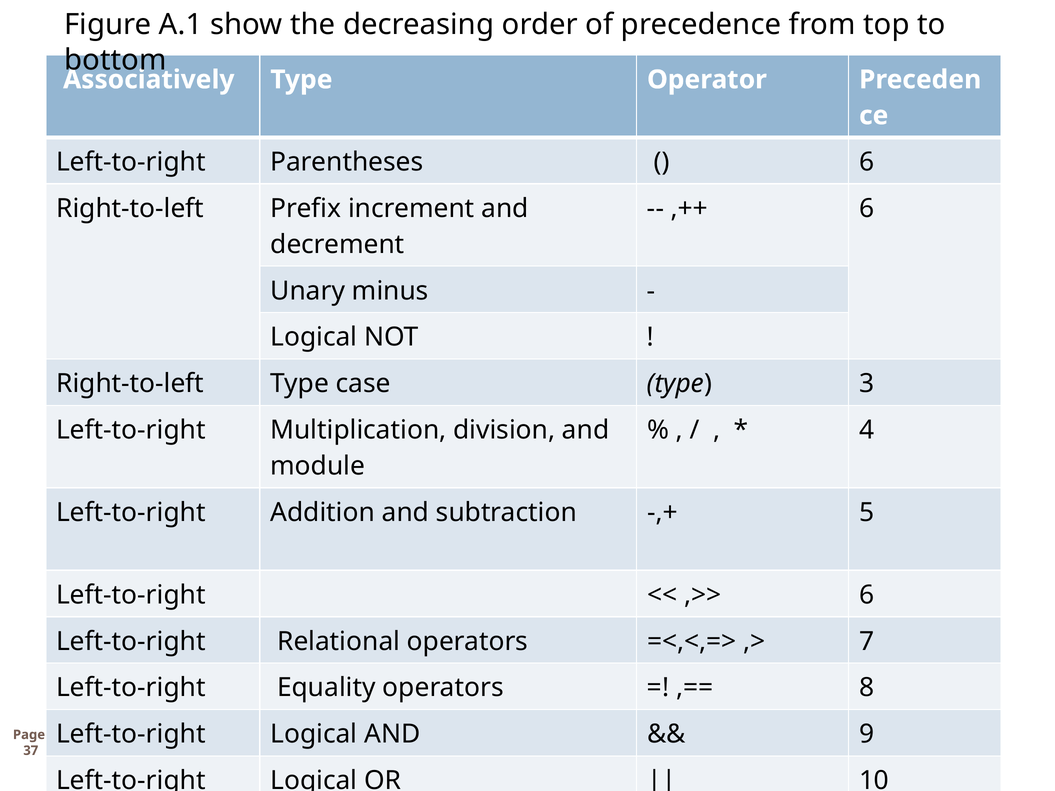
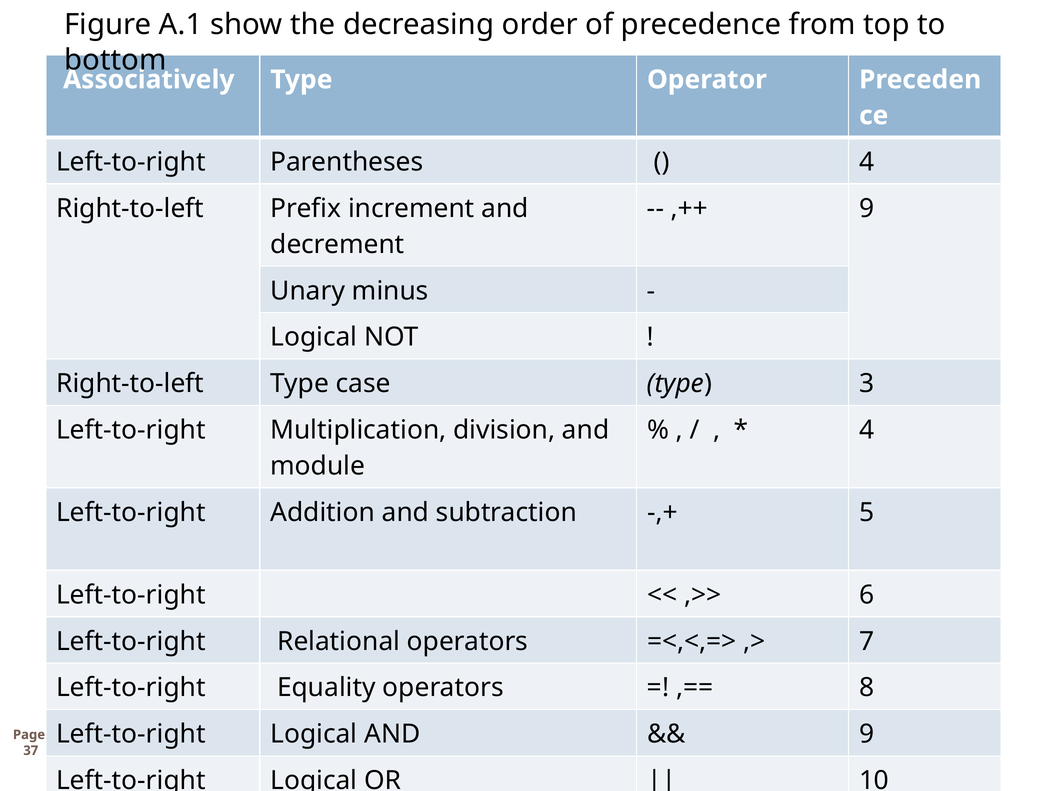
6: 6 -> 4 (867, 162)
6: 6 -> 9 (867, 209)
